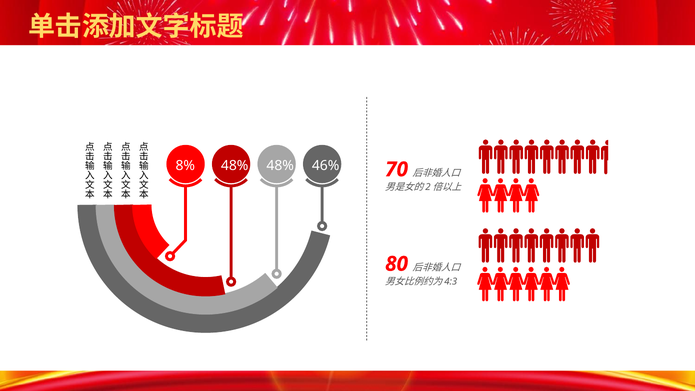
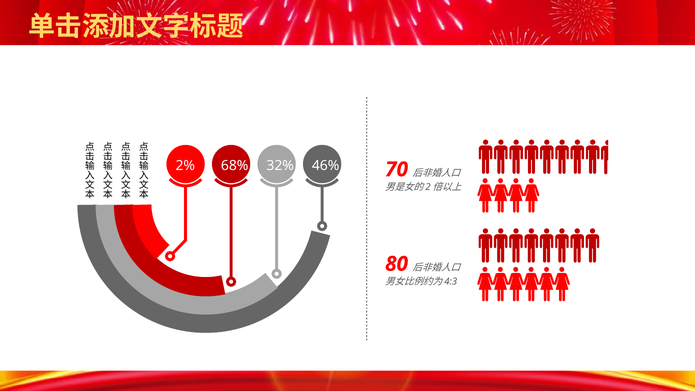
8%: 8% -> 2% (185, 166)
48%: 48% -> 68% (235, 166)
48%: 48% -> 32% (280, 166)
